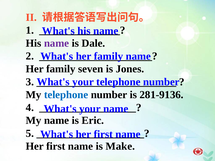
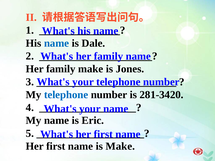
name colour: purple -> blue (57, 43)
family seven: seven -> make (91, 69)
281-9136: 281-9136 -> 281-3420 (162, 95)
